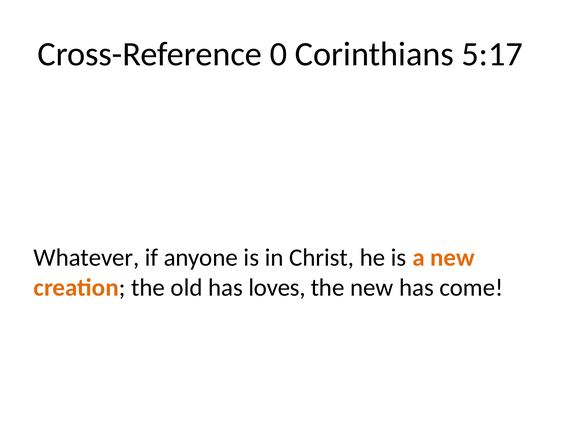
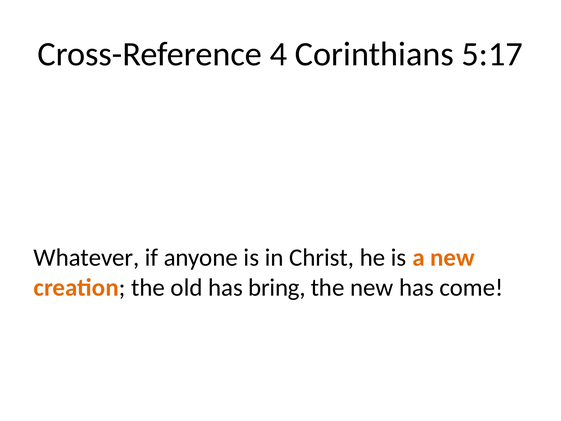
0: 0 -> 4 (278, 54)
loves: loves -> bring (277, 287)
